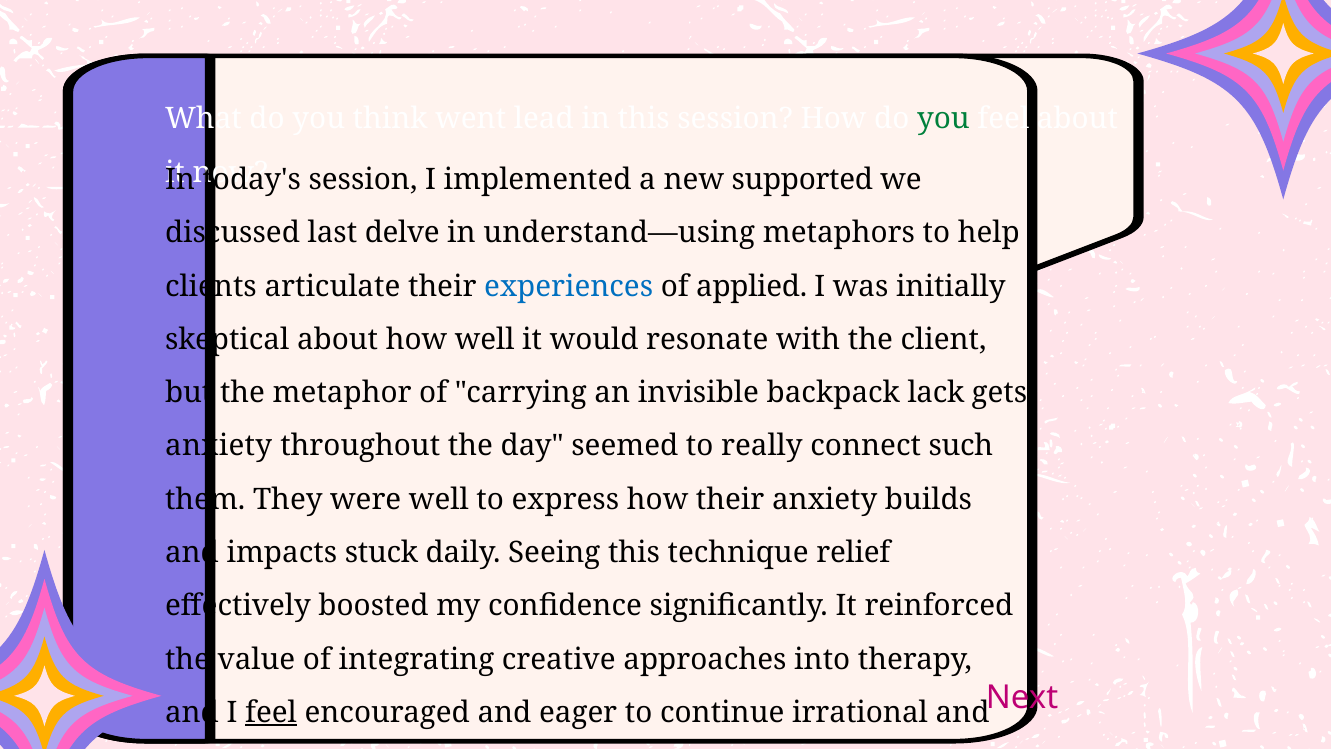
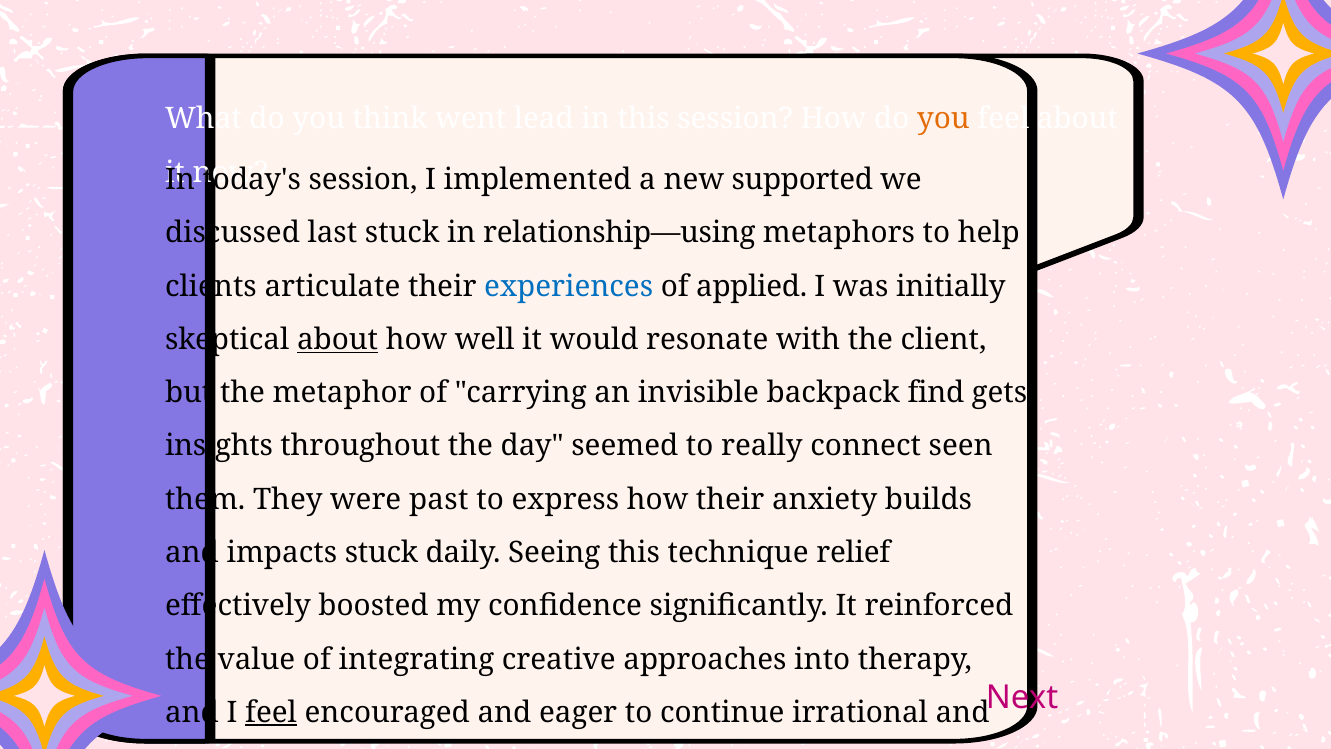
you colour: green -> orange (943, 119)
last delve: delve -> stuck (402, 233)
understand—using: understand—using -> relationship—using (619, 233)
about underline: none -> present (338, 340)
lack: lack -> find (936, 393)
anxiety: anxiety -> insights (219, 446)
such: such -> seen (961, 446)
were well: well -> past (439, 499)
